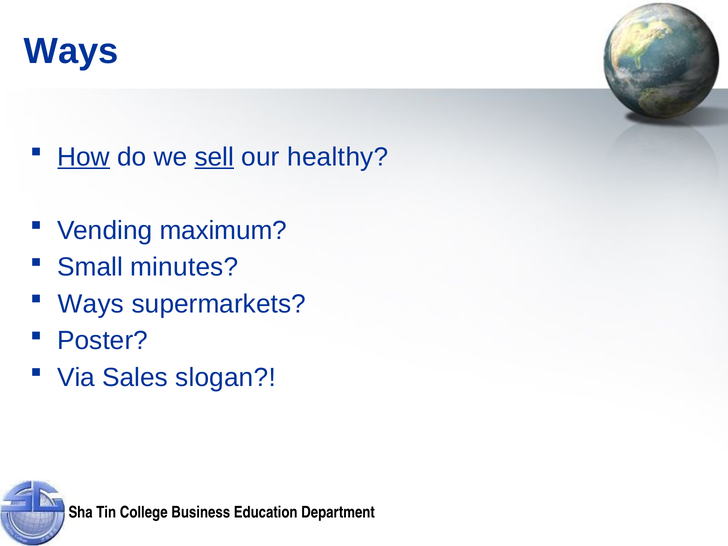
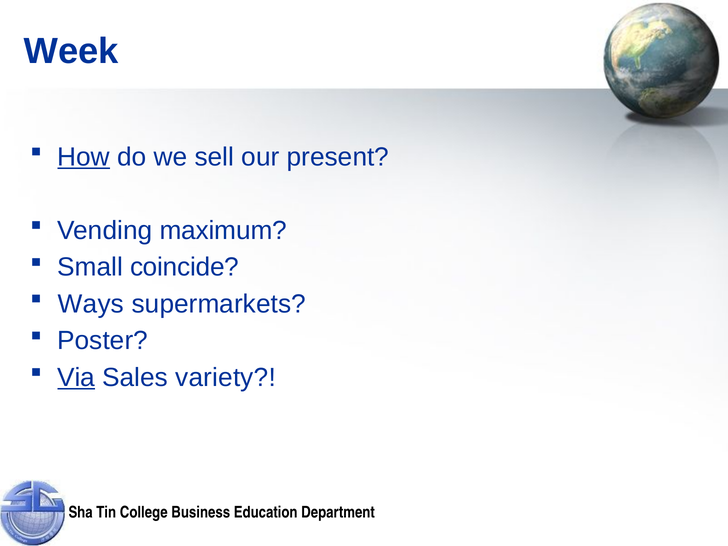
Ways: Ways -> Week (71, 51)
sell underline: present -> none (214, 157)
healthy: healthy -> present (338, 157)
minutes: minutes -> coincide (185, 267)
Via underline: none -> present (76, 378)
slogan: slogan -> variety (226, 378)
